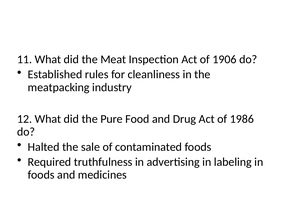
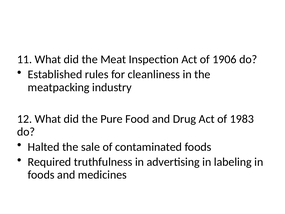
1986: 1986 -> 1983 (242, 119)
